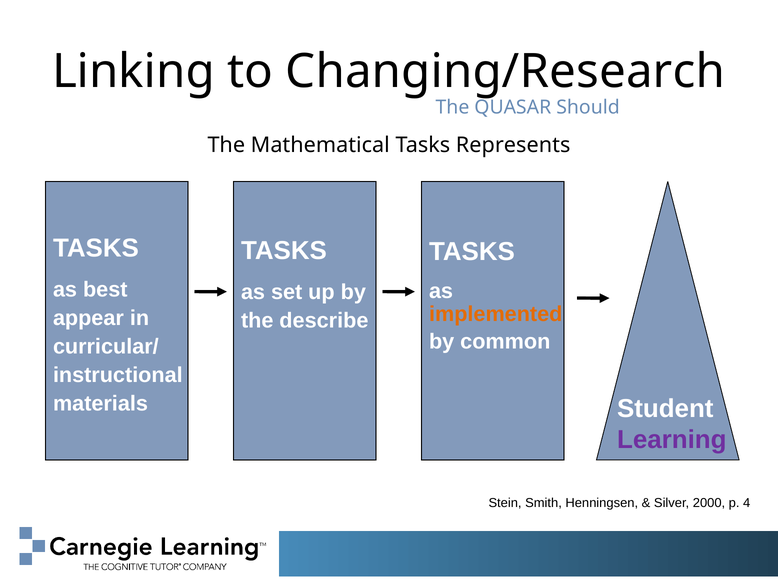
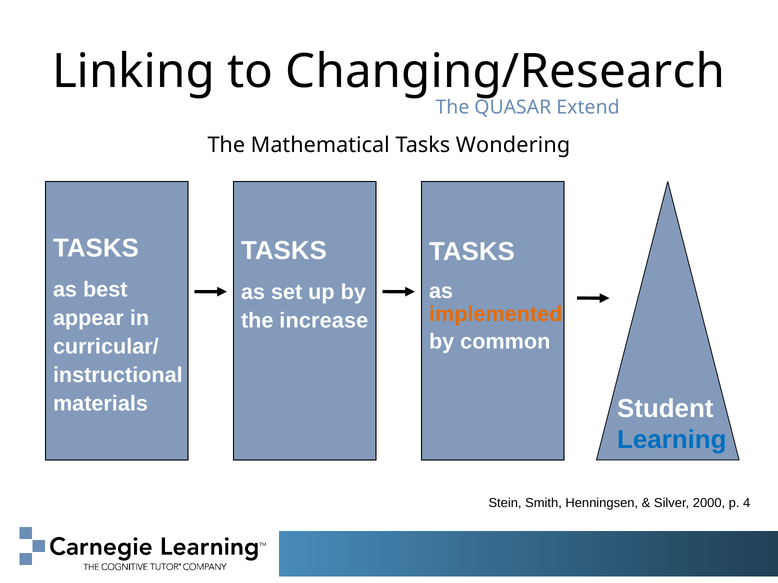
Should: Should -> Extend (588, 108)
Represents: Represents -> Wondering (513, 145)
describe: describe -> increase (324, 321)
Learning colour: purple -> blue (672, 440)
